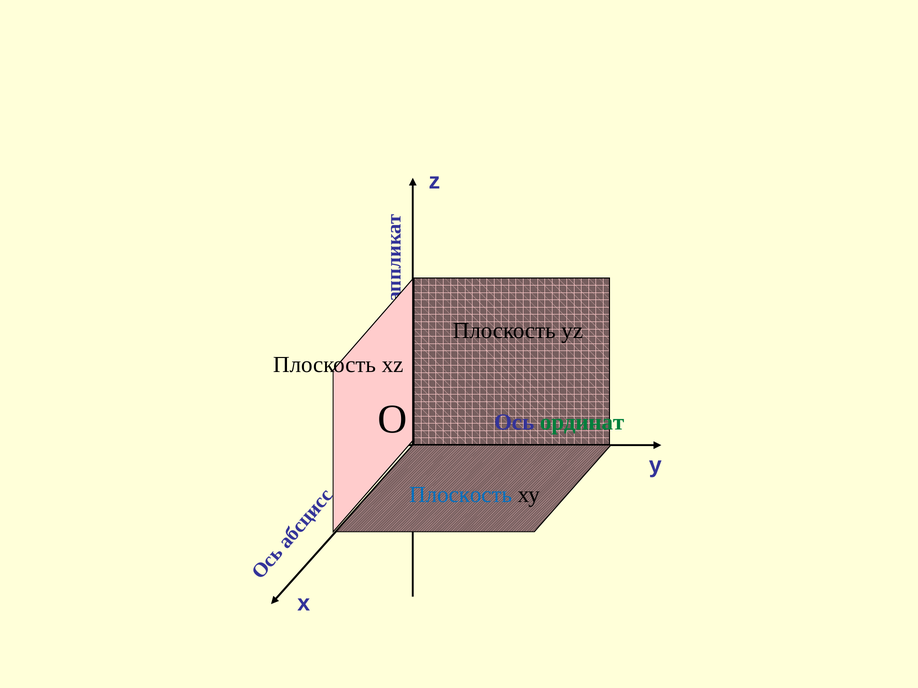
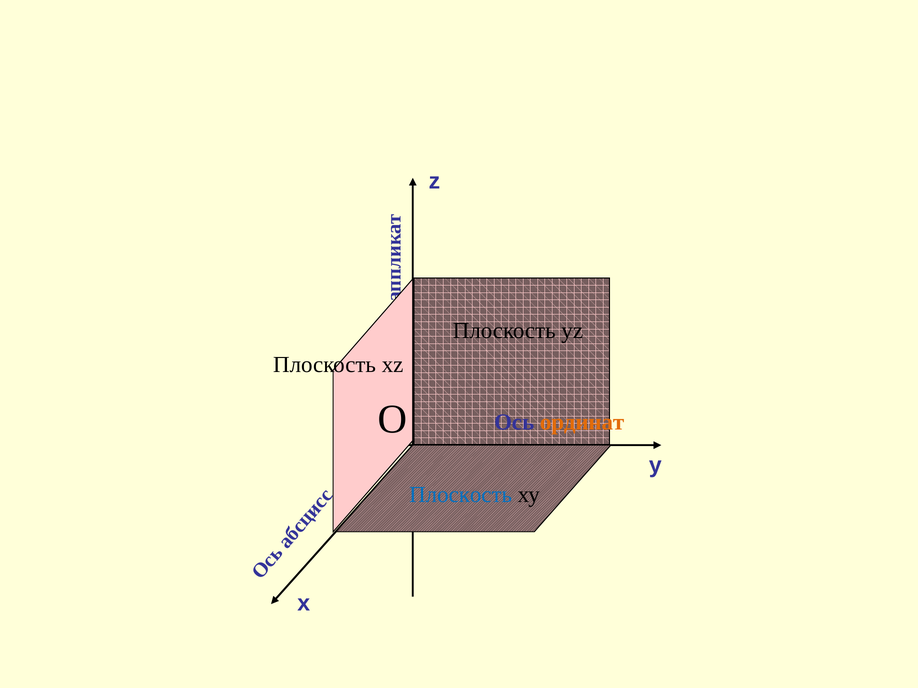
ординат colour: green -> orange (582, 422)
